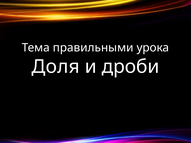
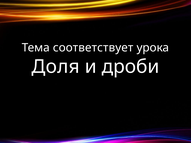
правильными: правильными -> соответствует (93, 48)
